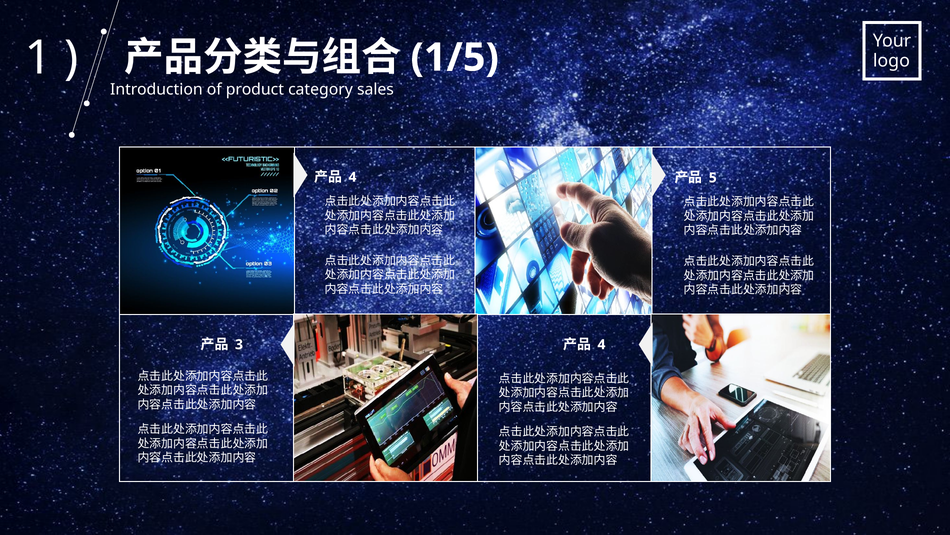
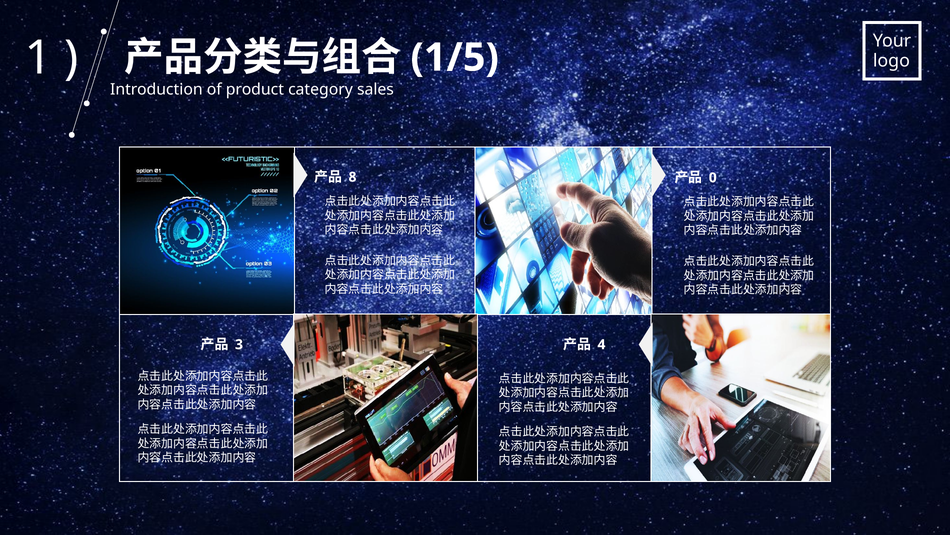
4: 4 -> 8 (352, 177)
5: 5 -> 0 (713, 178)
